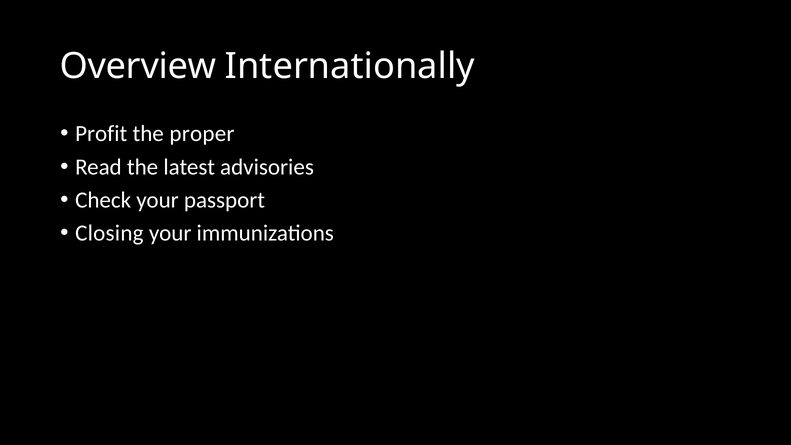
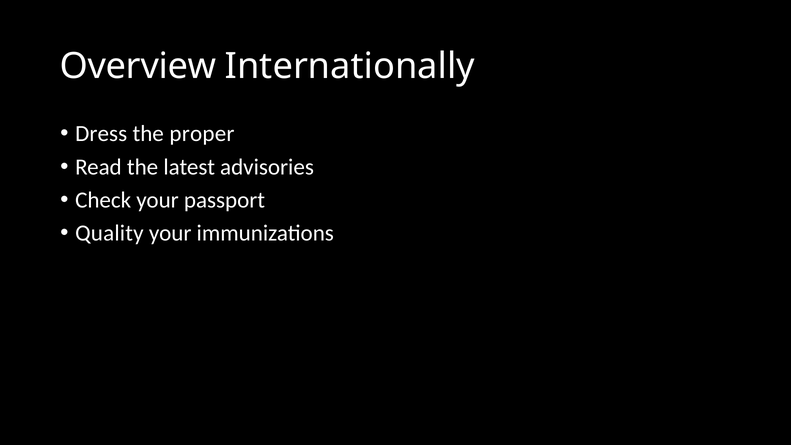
Profit: Profit -> Dress (101, 134)
Closing: Closing -> Quality (109, 233)
